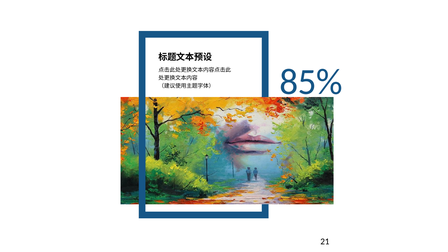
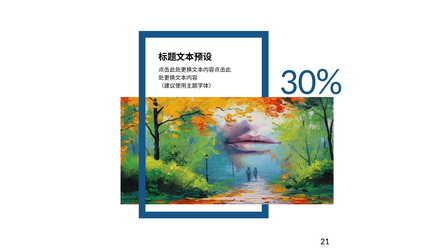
85%: 85% -> 30% (311, 82)
